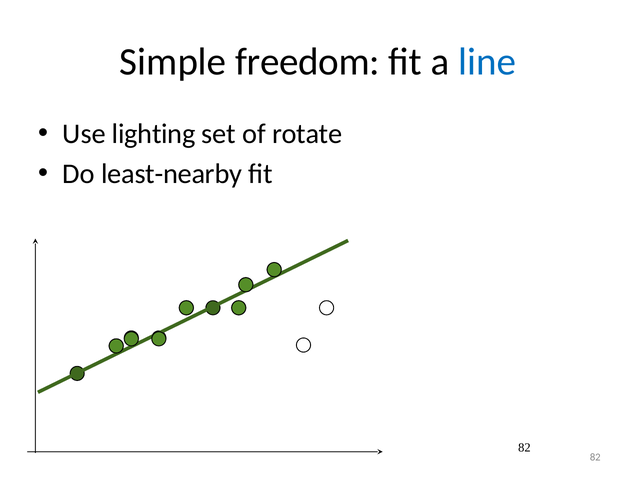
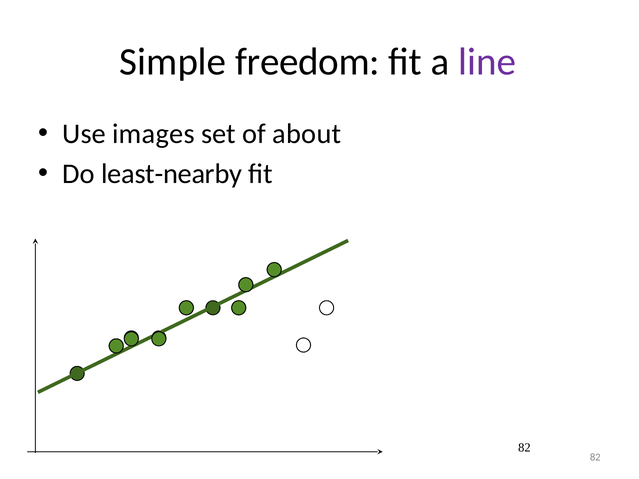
line colour: blue -> purple (487, 62)
lighting: lighting -> images (153, 134)
rotate: rotate -> about (307, 134)
